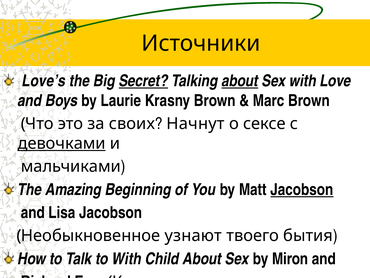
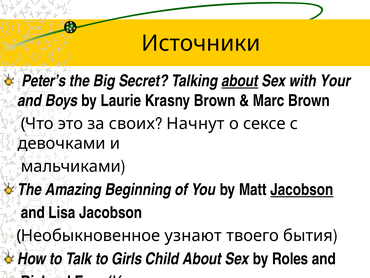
Love’s: Love’s -> Peter’s (44, 81)
Secret underline: present -> none (143, 81)
Love: Love -> Your (335, 81)
девочками underline: present -> none (62, 143)
to With: With -> Girls (127, 258)
Miron: Miron -> Roles (290, 258)
